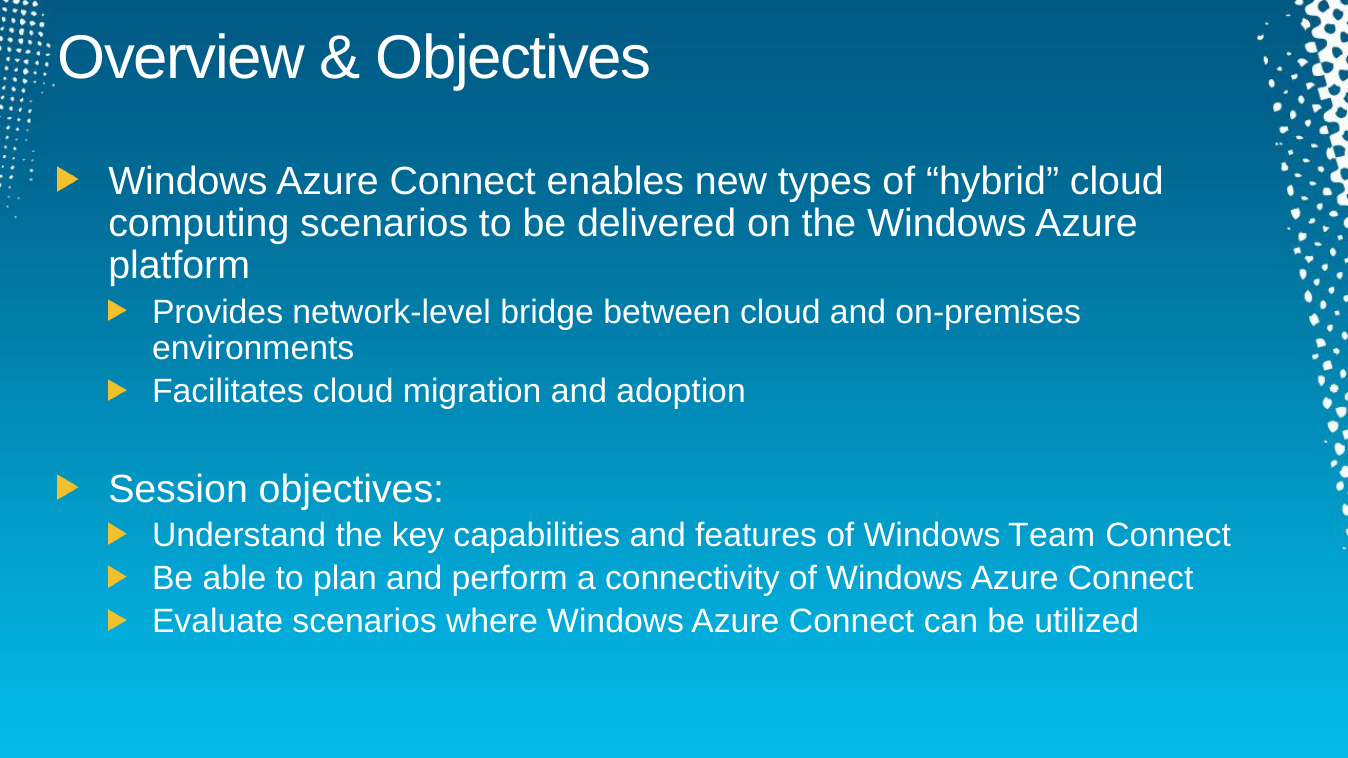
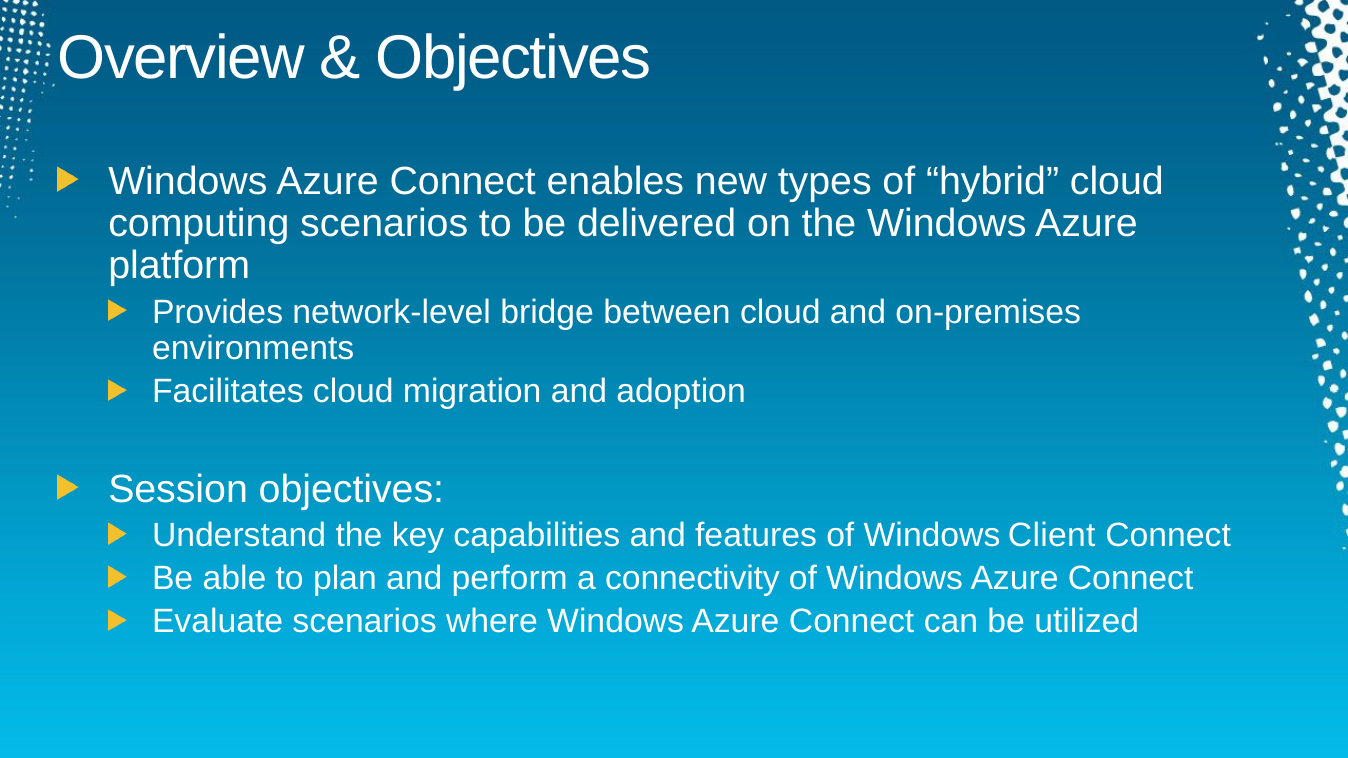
Team: Team -> Client (1052, 536)
